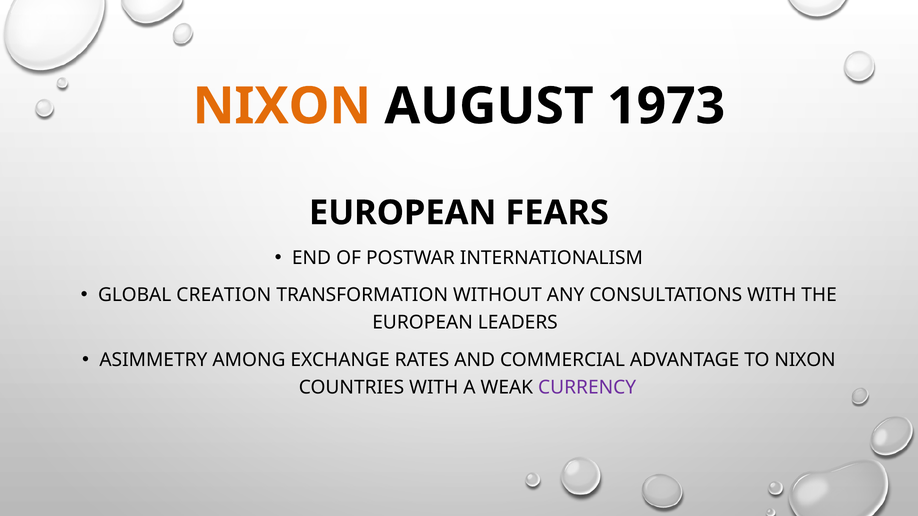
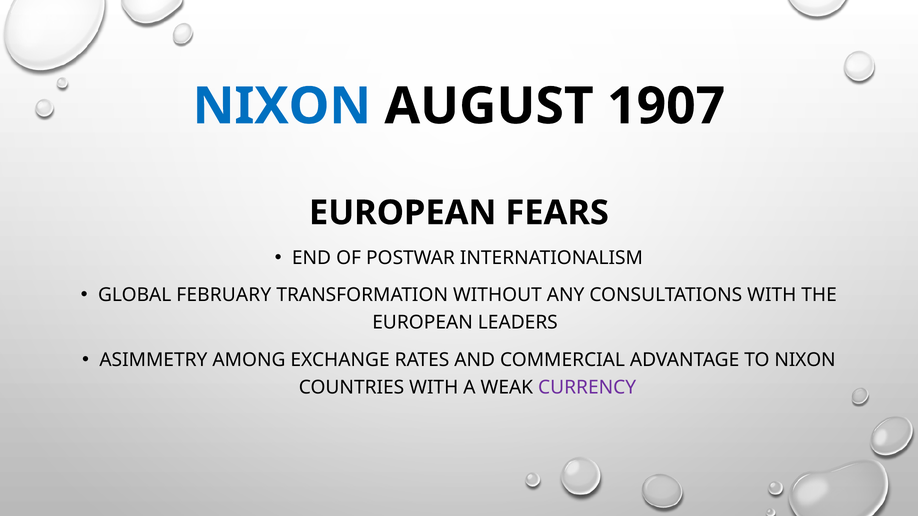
NIXON colour: orange -> blue (282, 106)
1973: 1973 -> 1907 (666, 106)
CREATION: CREATION -> FEBRUARY (224, 295)
